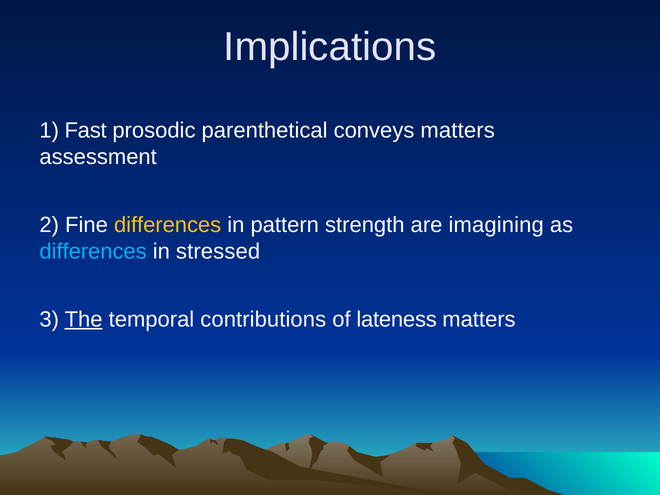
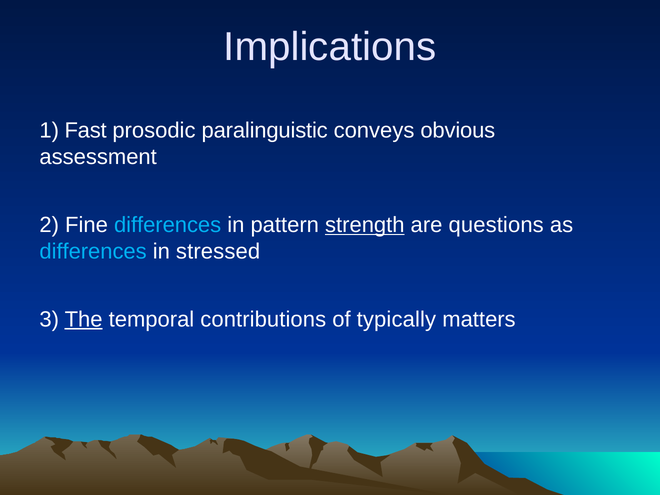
parenthetical: parenthetical -> paralinguistic (265, 131)
conveys matters: matters -> obvious (458, 131)
differences colour: yellow -> light blue (168, 225)
strength underline: none -> present (365, 225)
imagining: imagining -> questions (496, 225)
lateness: lateness -> typically (396, 319)
